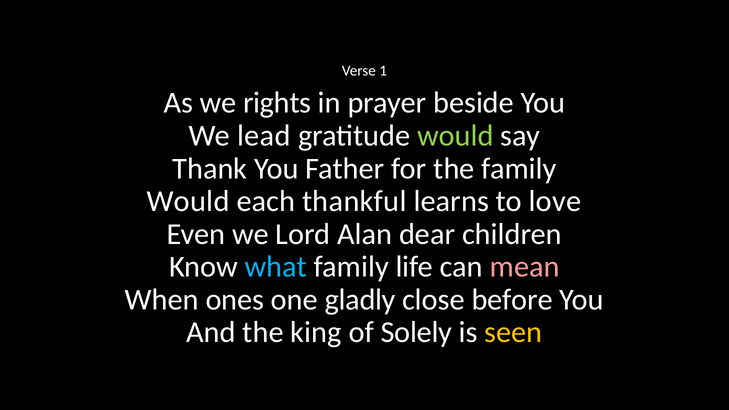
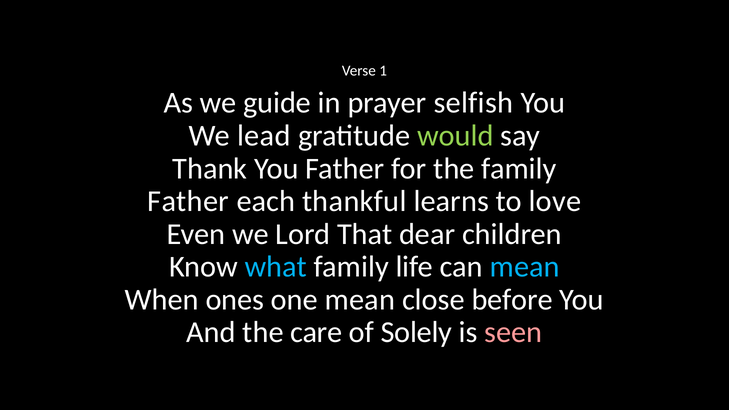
rights: rights -> guide (277, 103)
beside: beside -> selfish (473, 103)
Would: Would -> Father (188, 201)
Alan: Alan -> That (365, 234)
mean colour: pink -> light blue (525, 267)
one gladly: gladly -> mean (360, 300)
king: king -> care (316, 332)
seen colour: yellow -> pink (513, 332)
